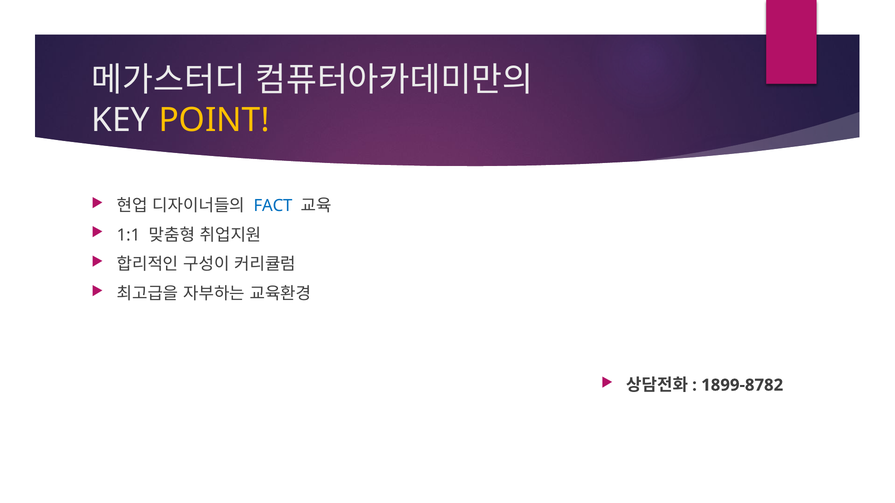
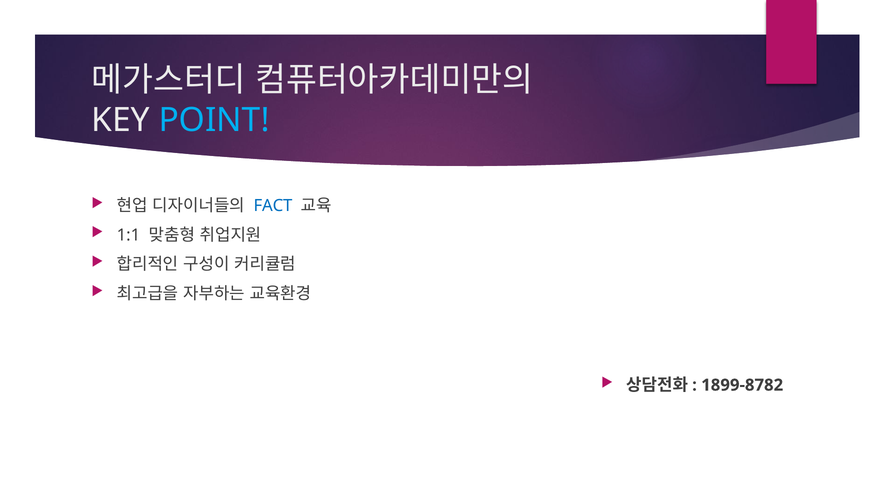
POINT colour: yellow -> light blue (214, 120)
